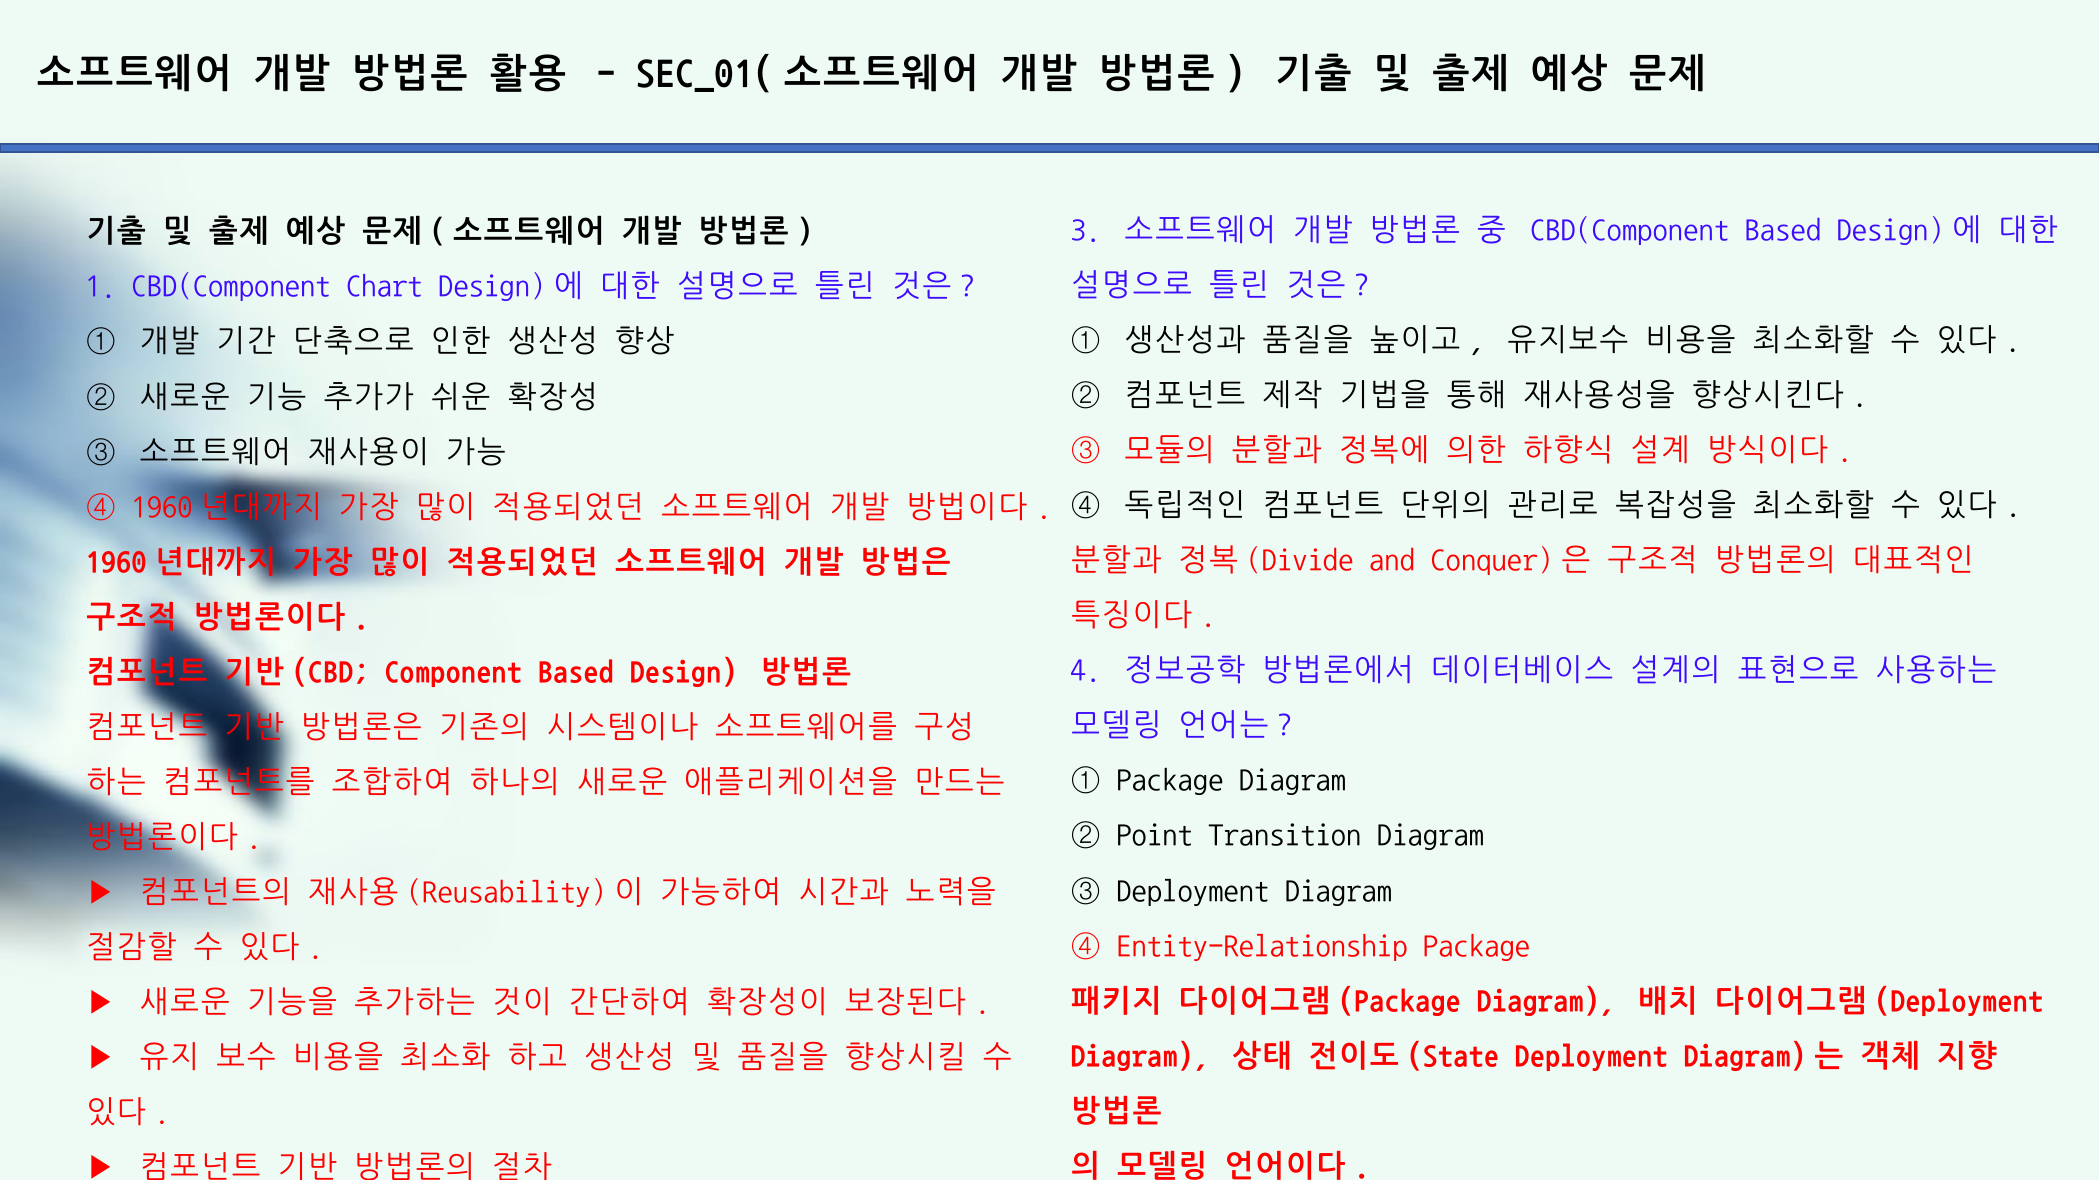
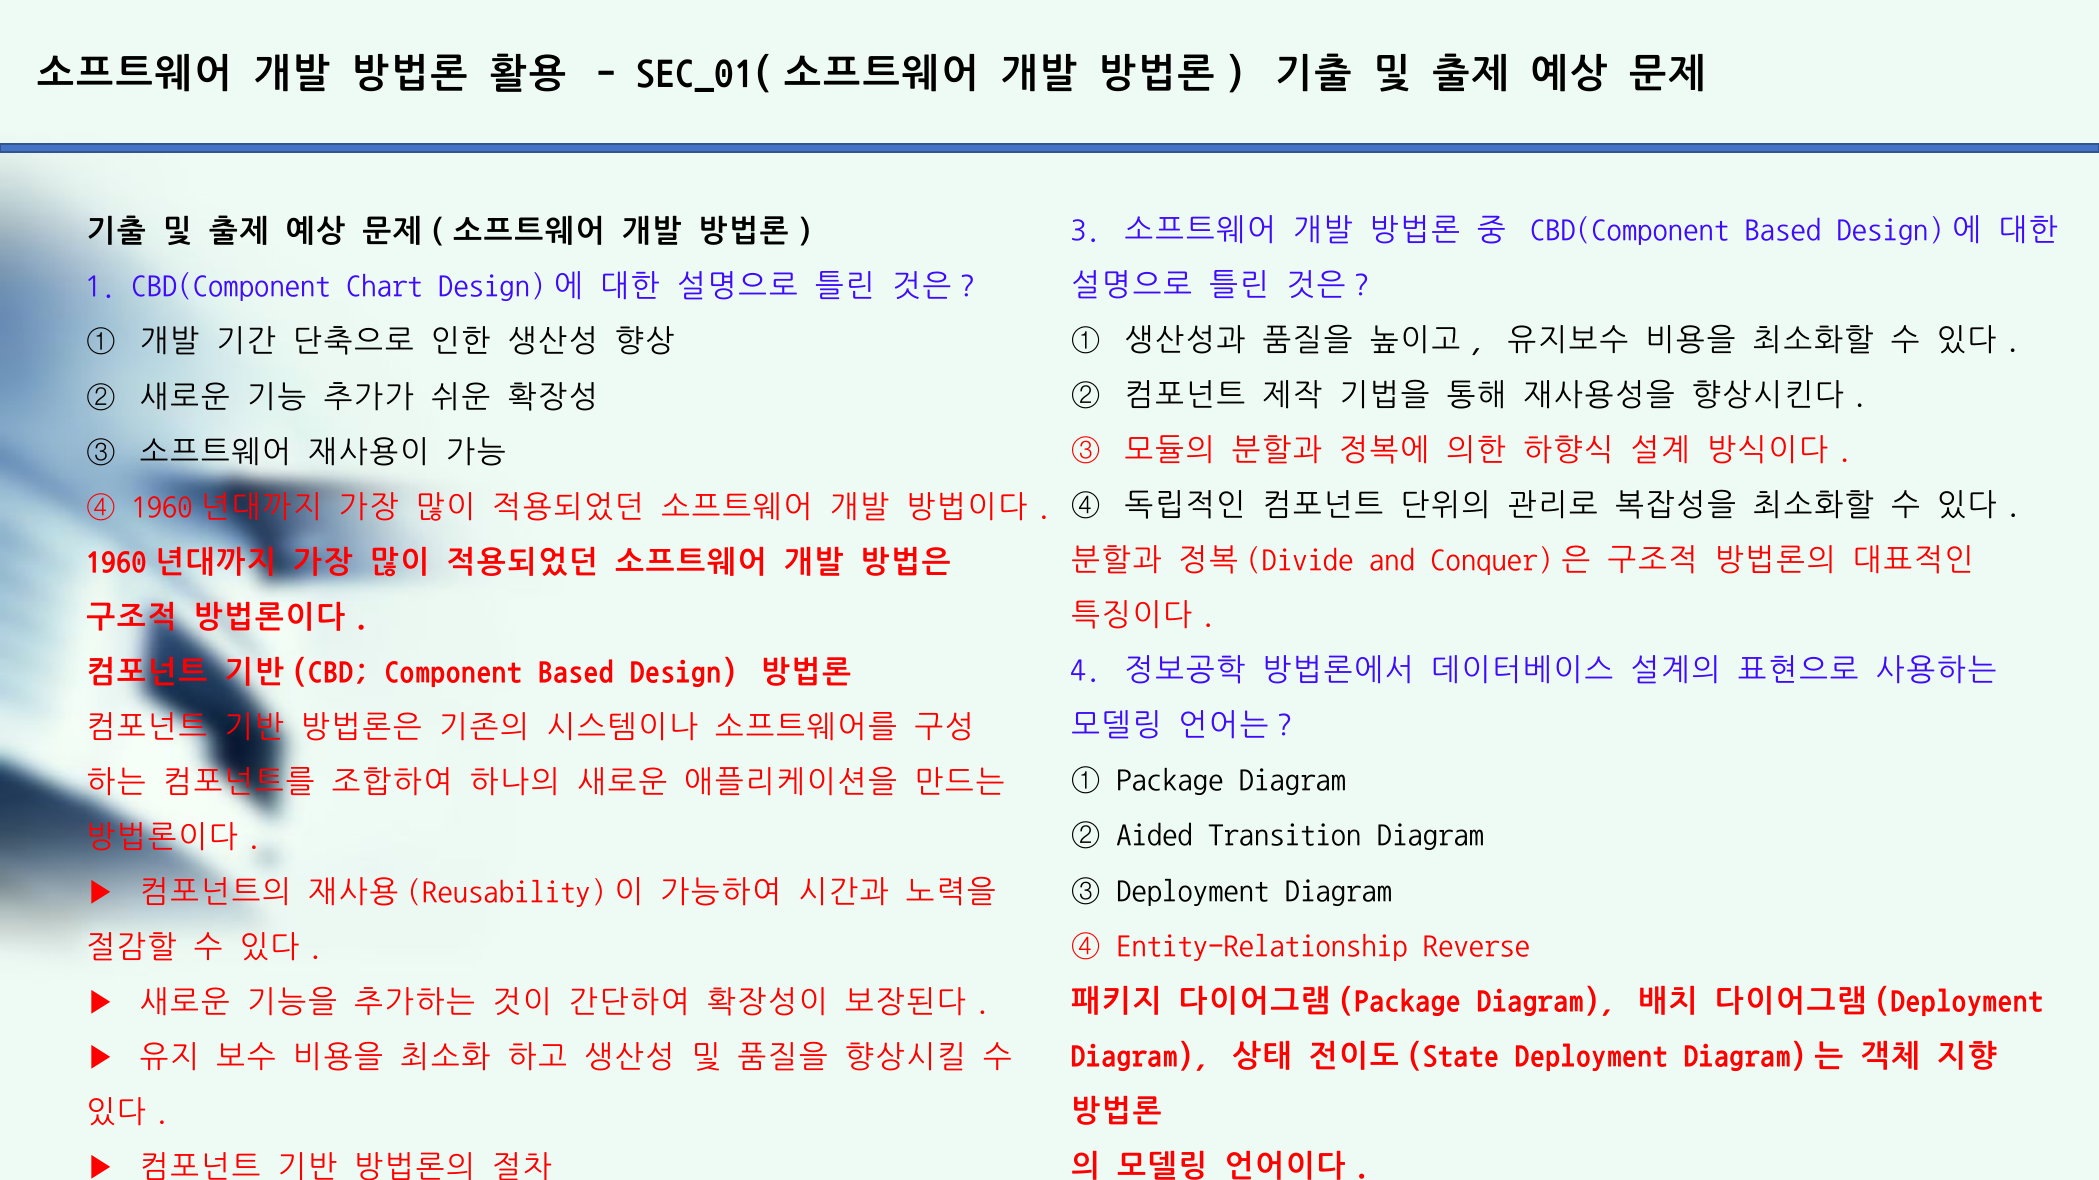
Point: Point -> Aided (1155, 835)
Entity-Relationship Package: Package -> Reverse (1477, 946)
